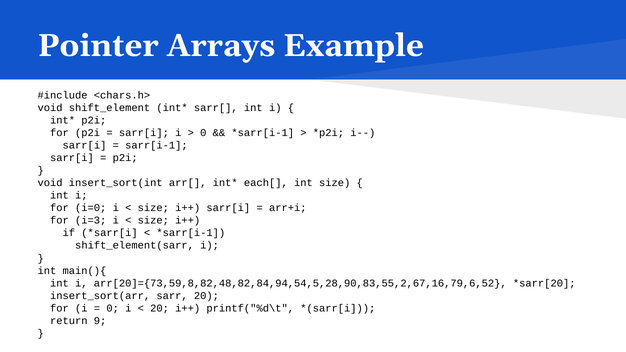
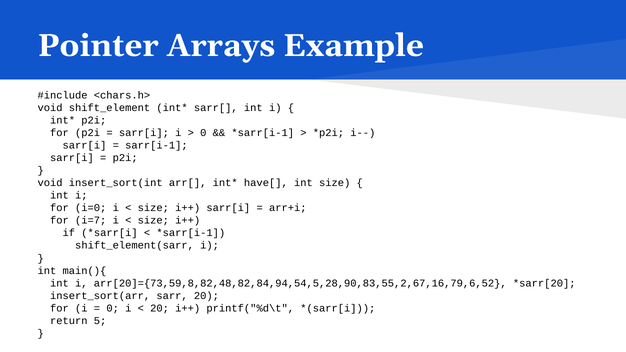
each[: each[ -> have[ (266, 183)
i=3: i=3 -> i=7 (91, 221)
9: 9 -> 5 (100, 321)
